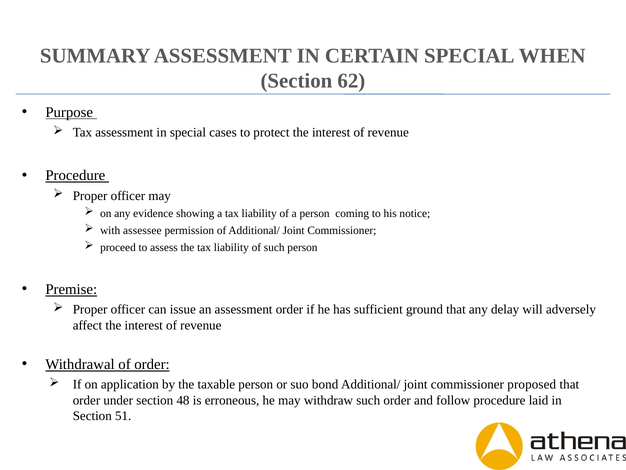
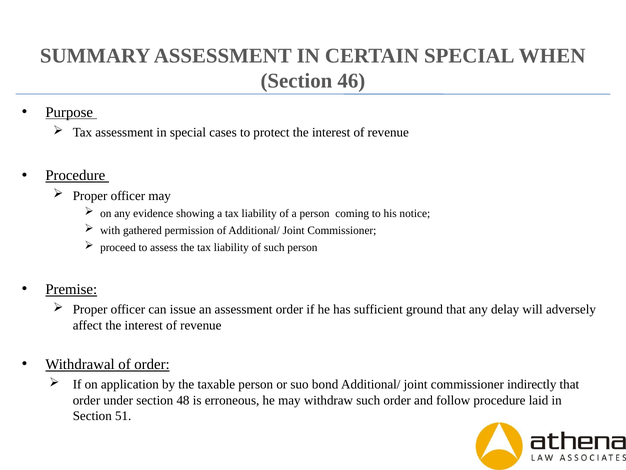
62: 62 -> 46 (351, 81)
assessee: assessee -> gathered (142, 230)
proposed: proposed -> indirectly (532, 384)
